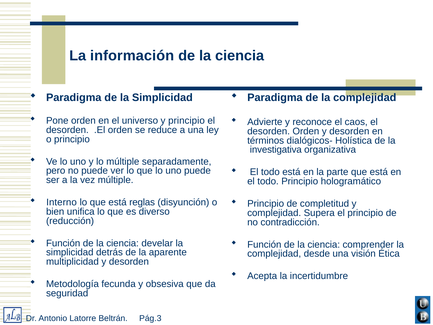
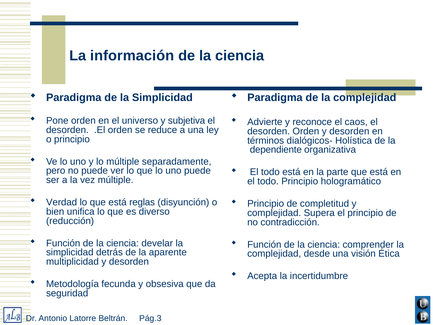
y principio: principio -> subjetiva (187, 121)
investigativa: investigativa -> dependiente (276, 150)
Interno: Interno -> Verdad (62, 202)
